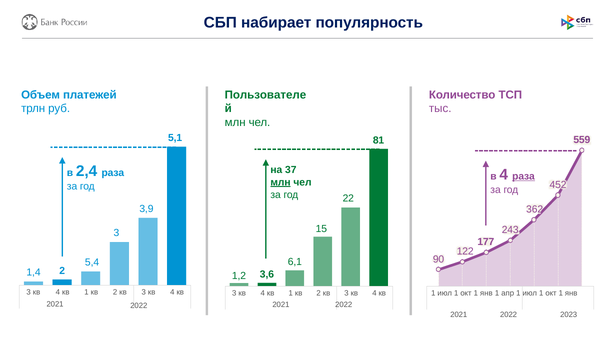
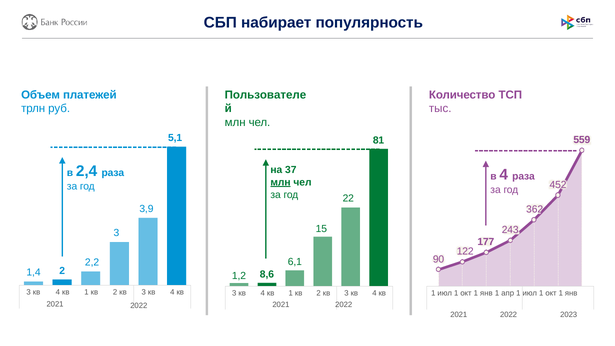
раза underline: present -> none (524, 176)
5,4: 5,4 -> 2,2 (92, 262)
3,6: 3,6 -> 8,6 (267, 274)
